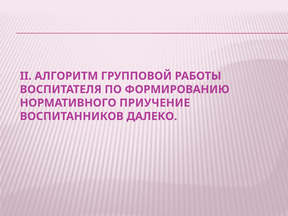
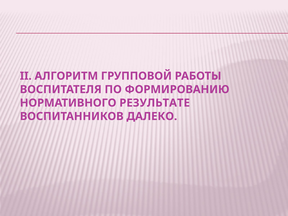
ПРИУЧЕНИЕ: ПРИУЧЕНИЕ -> РЕЗУЛЬТАТЕ (155, 103)
